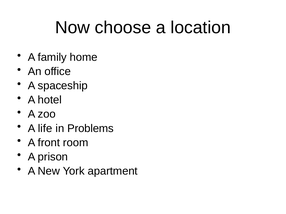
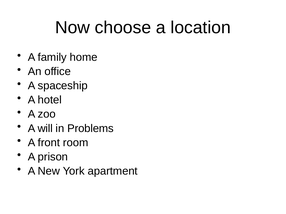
life: life -> will (45, 129)
